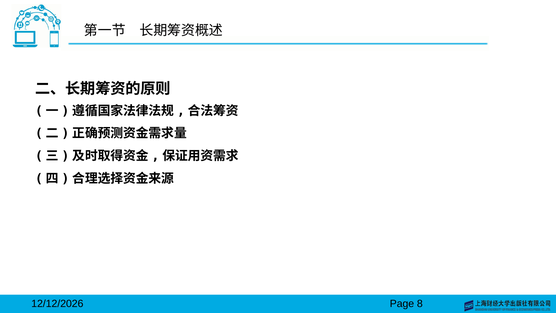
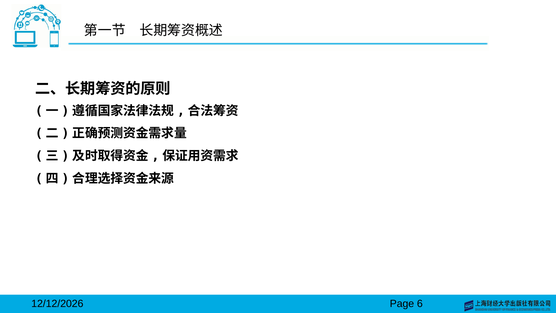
8: 8 -> 6 (420, 304)
